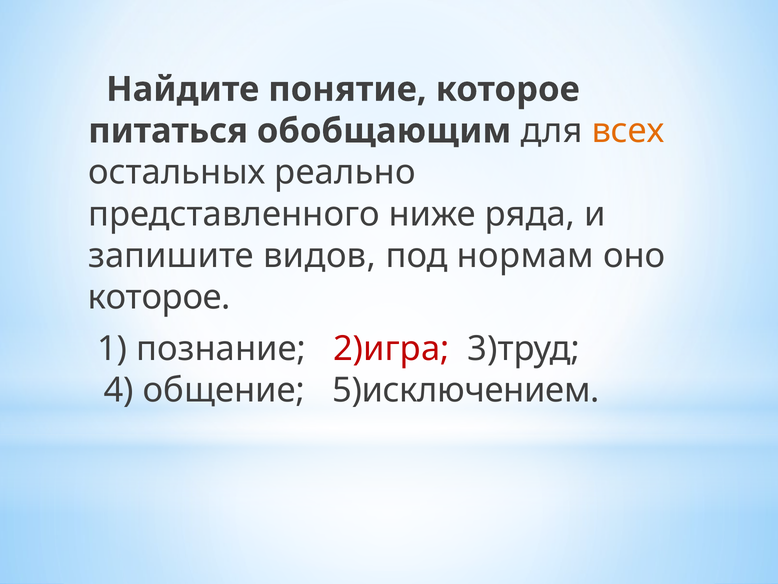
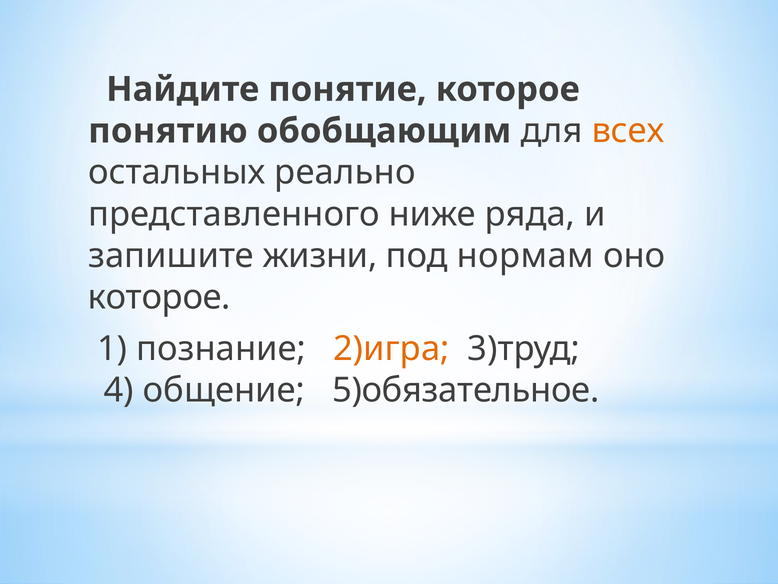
питаться: питаться -> понятию (168, 131)
видов: видов -> жизни (320, 255)
2)игра colour: red -> orange (391, 349)
5)исключением: 5)исключением -> 5)обязательное (466, 390)
